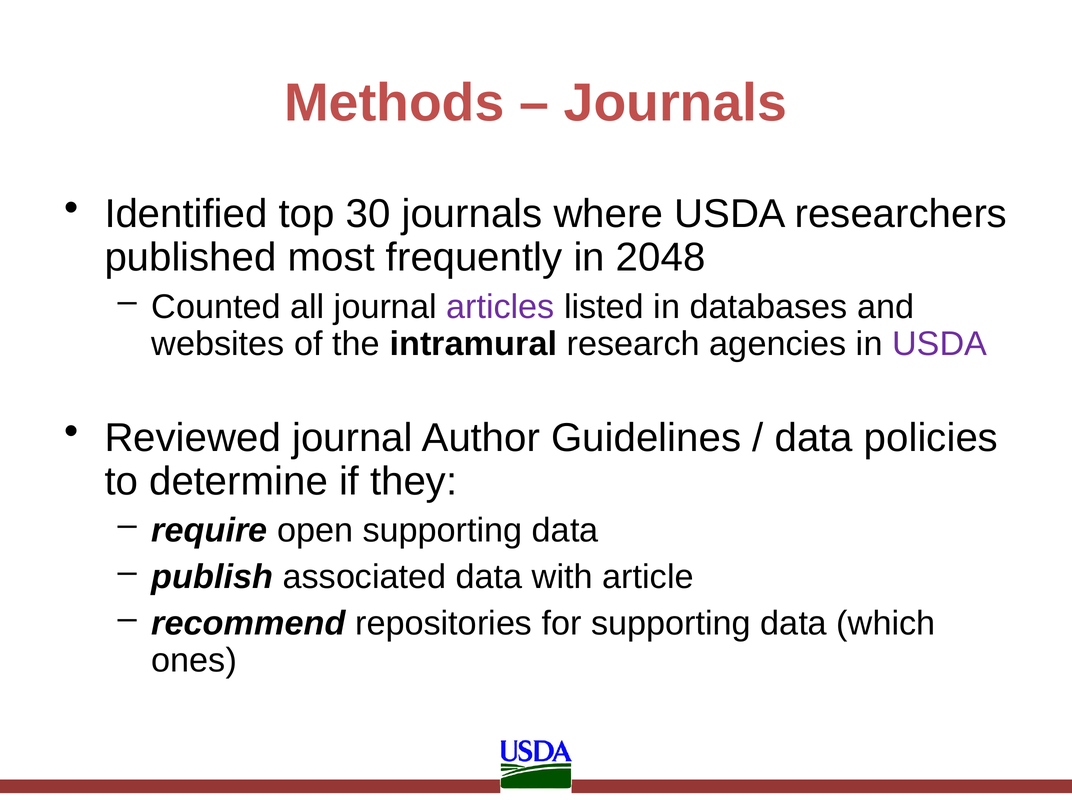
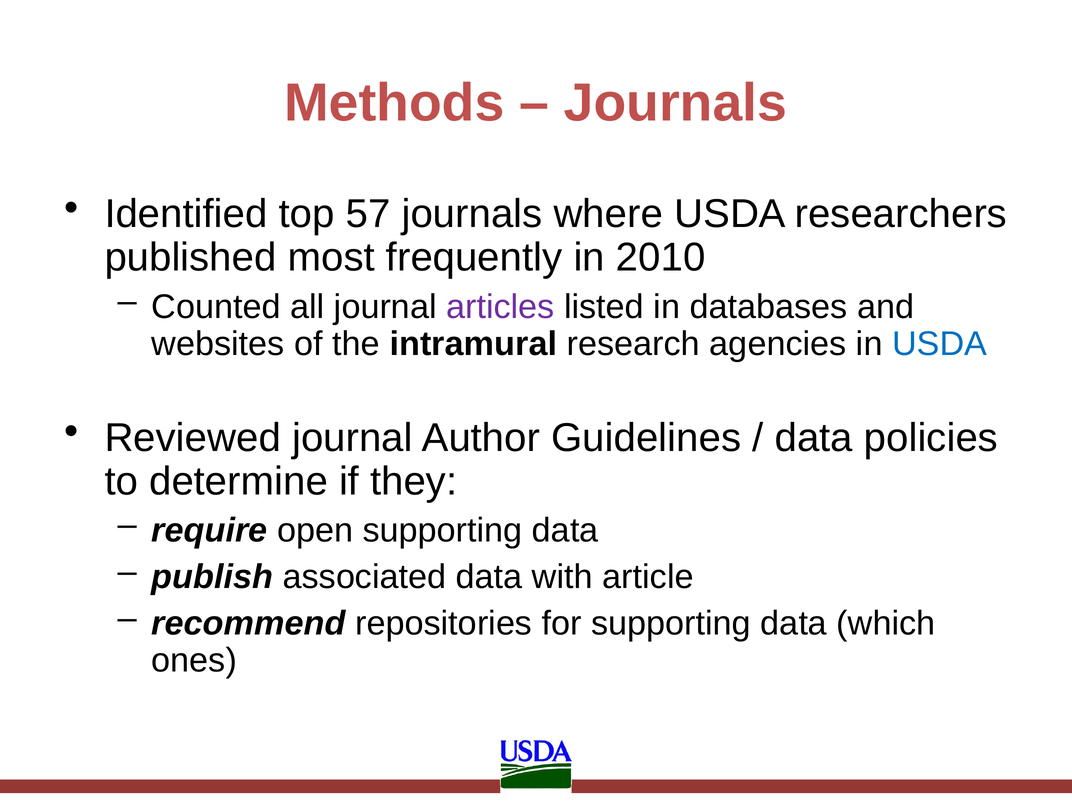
30: 30 -> 57 (368, 214)
2048: 2048 -> 2010 (661, 258)
USDA colour: purple -> blue (940, 344)
